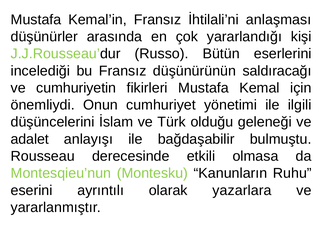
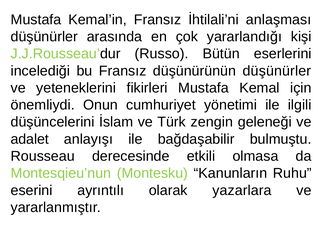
düşünürünün saldıracağı: saldıracağı -> düşünürler (277, 71)
cumhuriyetin: cumhuriyetin -> yeteneklerini (76, 88)
olduğu: olduğu -> zengin (212, 122)
